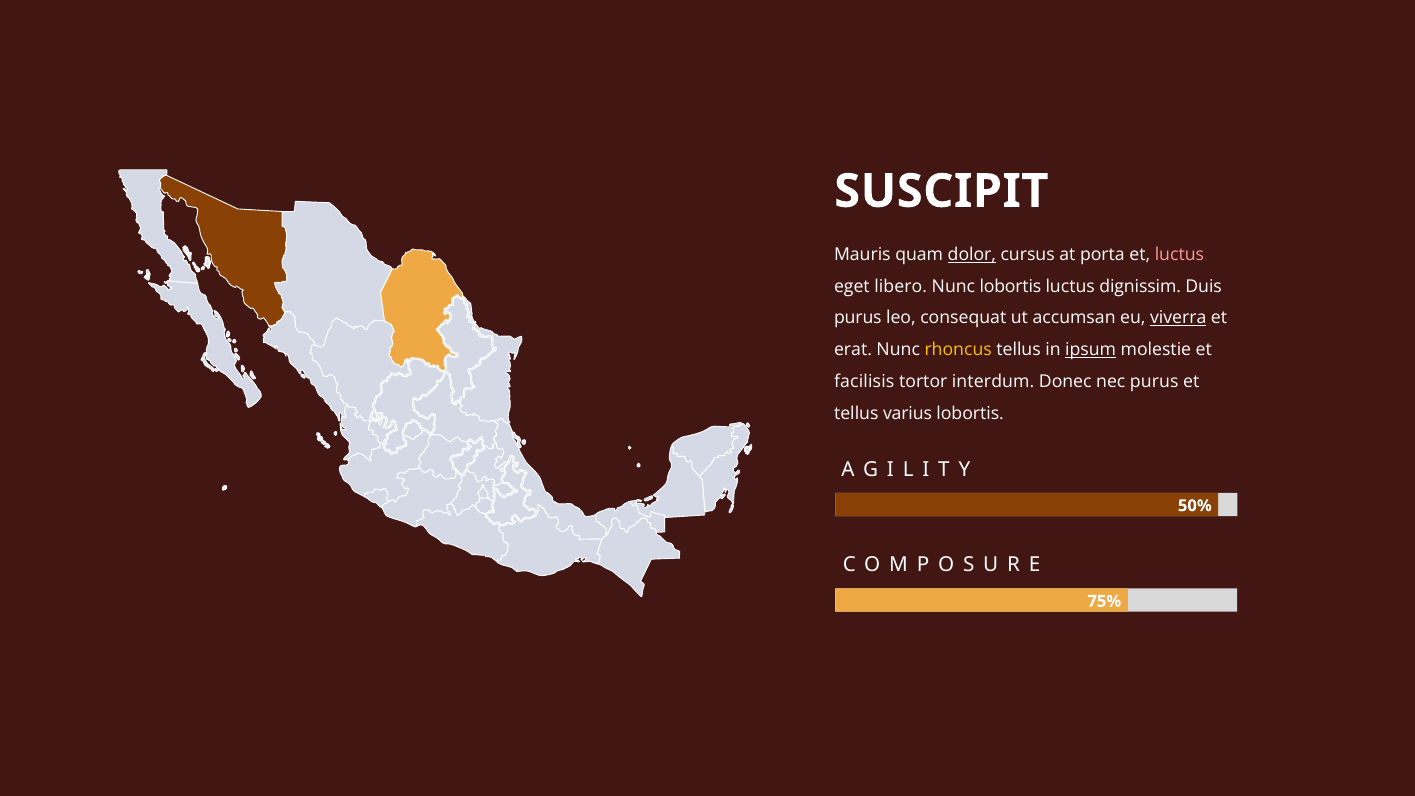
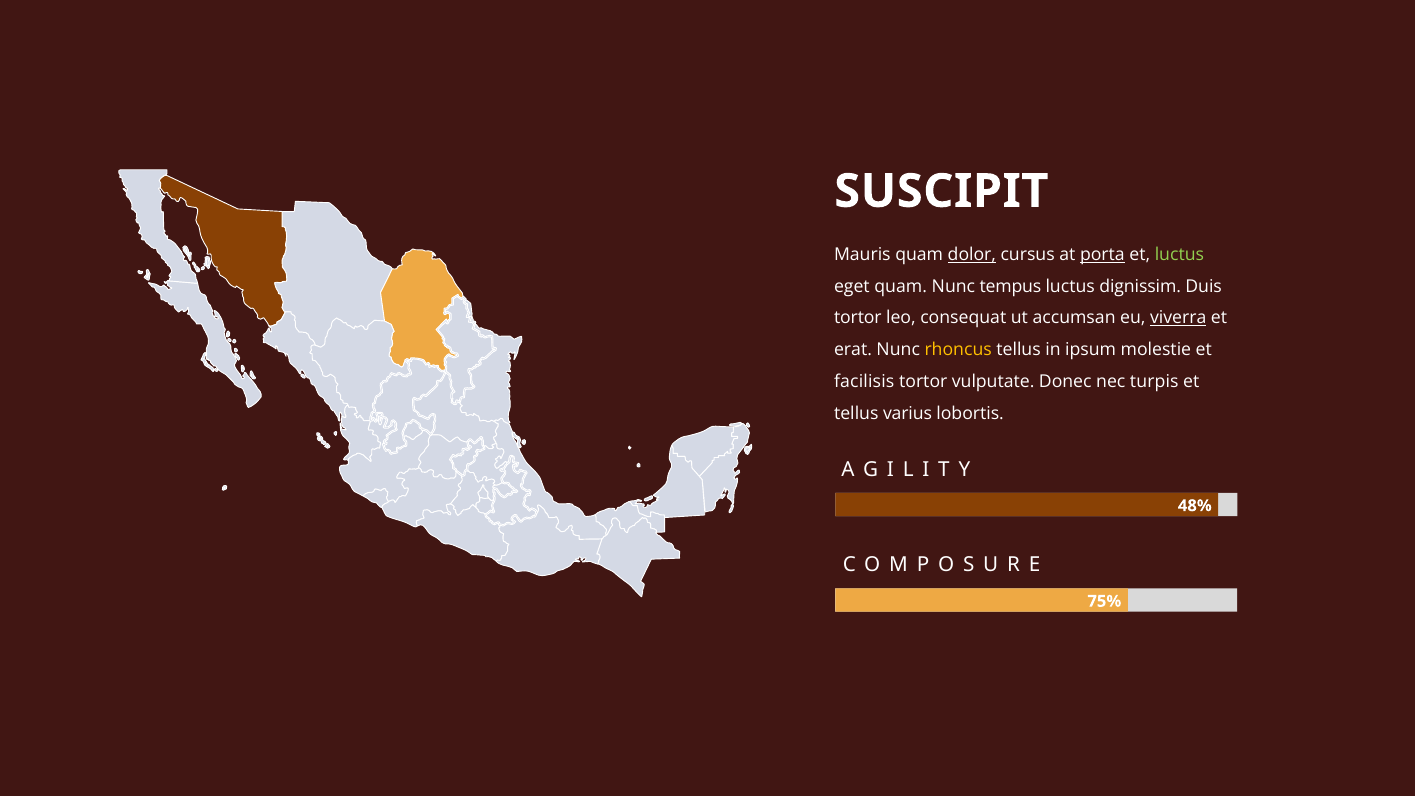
porta underline: none -> present (1102, 254)
luctus colour: pink -> light green (1179, 254)
eget libero: libero -> quam (901, 286)
Nunc lobortis: lobortis -> tempus (1010, 286)
purus: purus -> tortor (858, 318)
ipsum underline: present -> none (1091, 350)
interdum: interdum -> vulputate (993, 382)
nec purus: purus -> turpis (1154, 382)
50%: 50% -> 48% (1195, 506)
